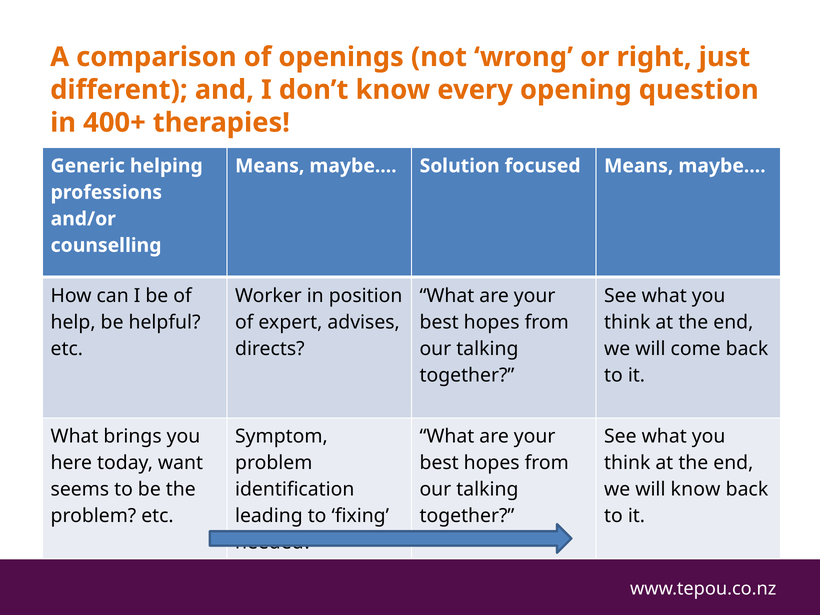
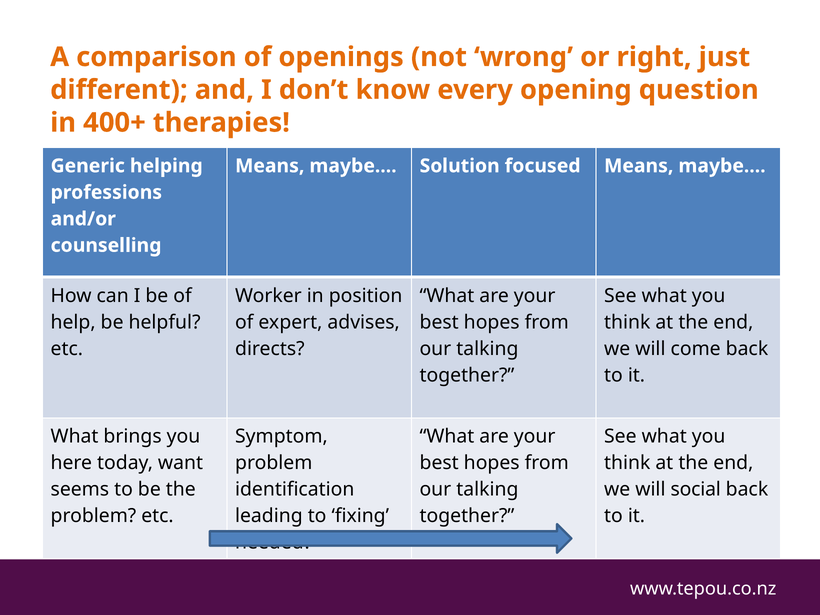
will know: know -> social (696, 489)
